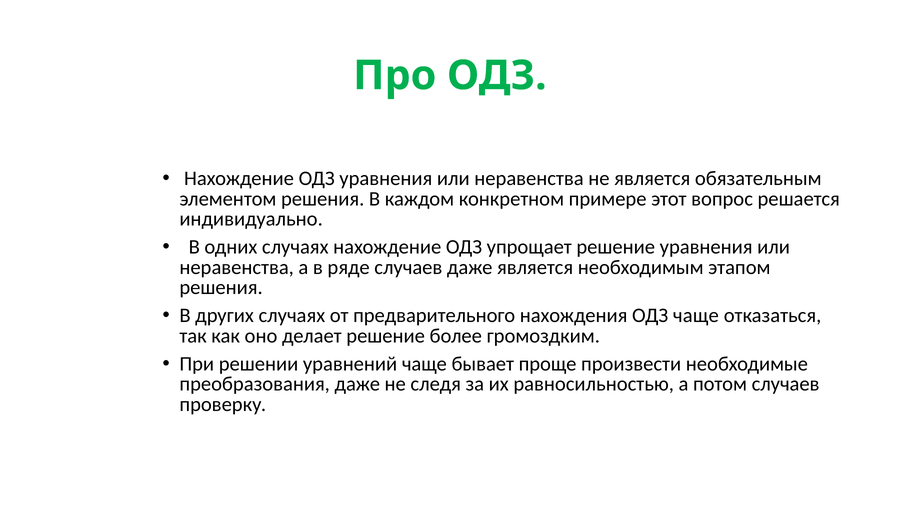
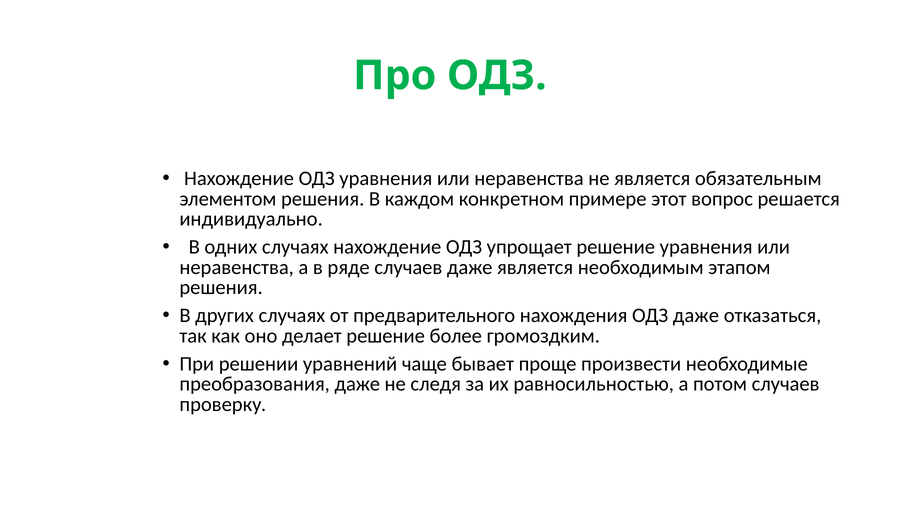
ОДЗ чаще: чаще -> даже (696, 316)
